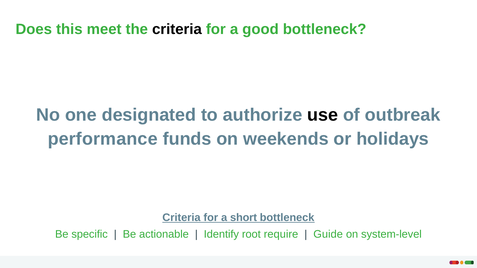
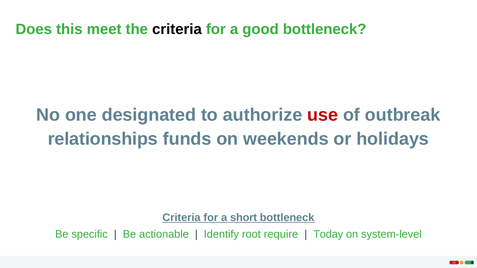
use colour: black -> red (323, 115)
performance: performance -> relationships (103, 139)
Guide: Guide -> Today (328, 234)
